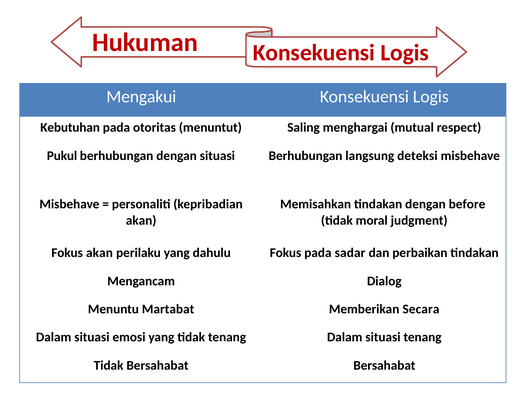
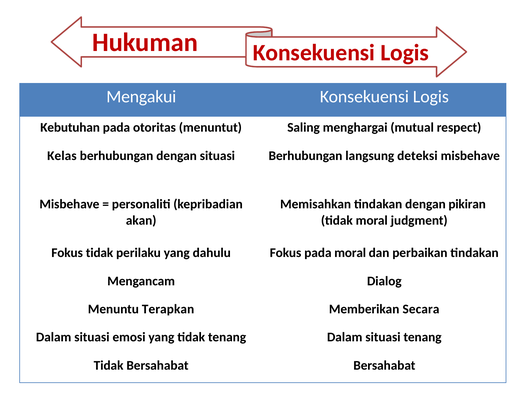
Pukul: Pukul -> Kelas (62, 156)
before: before -> pikiran (467, 204)
Fokus akan: akan -> tidak (100, 253)
pada sadar: sadar -> moral (350, 253)
Martabat: Martabat -> Terapkan (168, 309)
